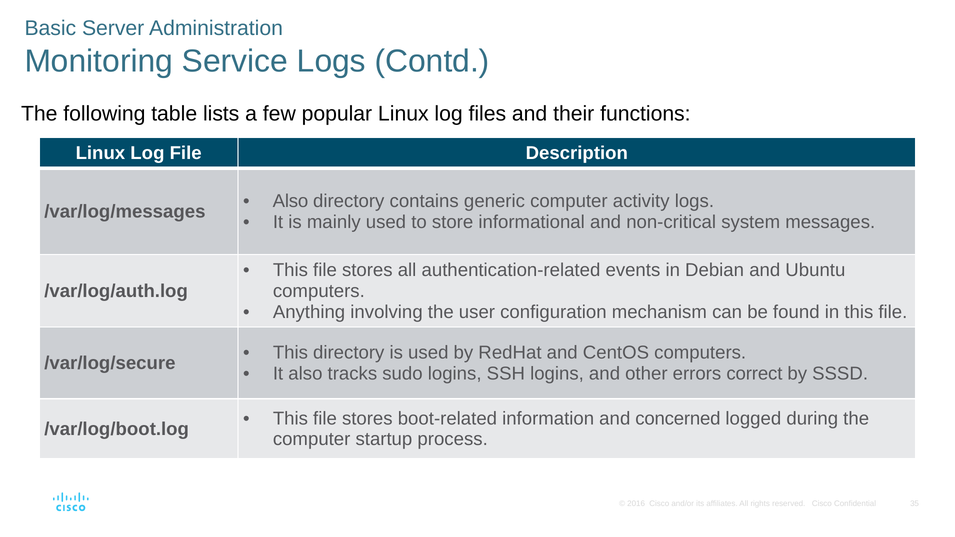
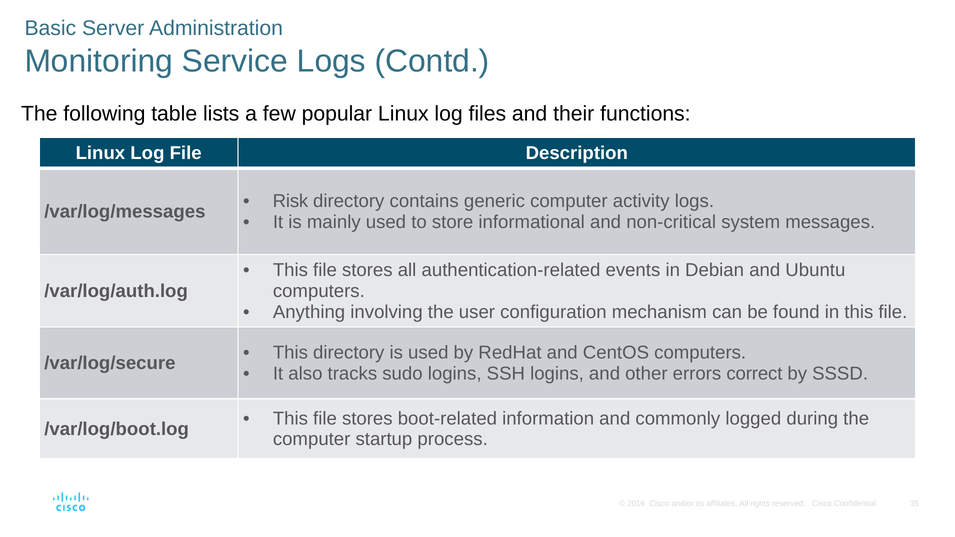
Also: Also -> Risk (291, 201)
concerned: concerned -> commonly (678, 419)
